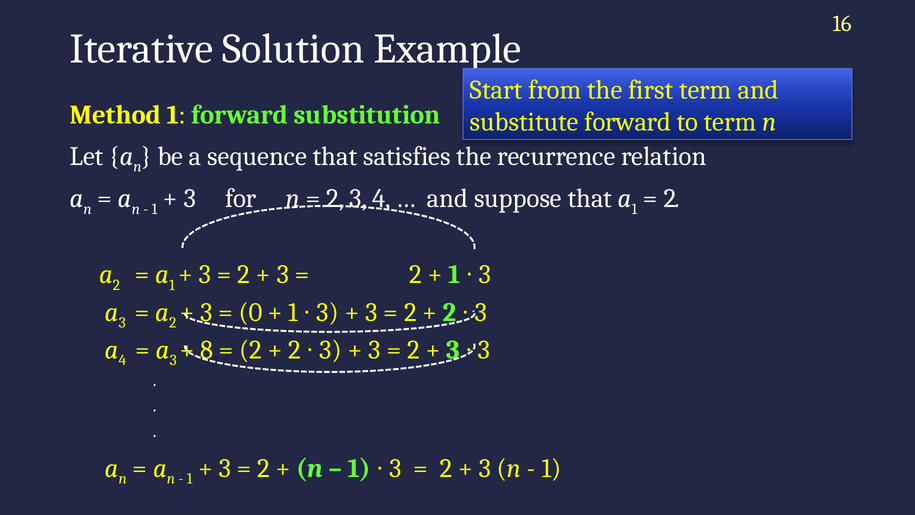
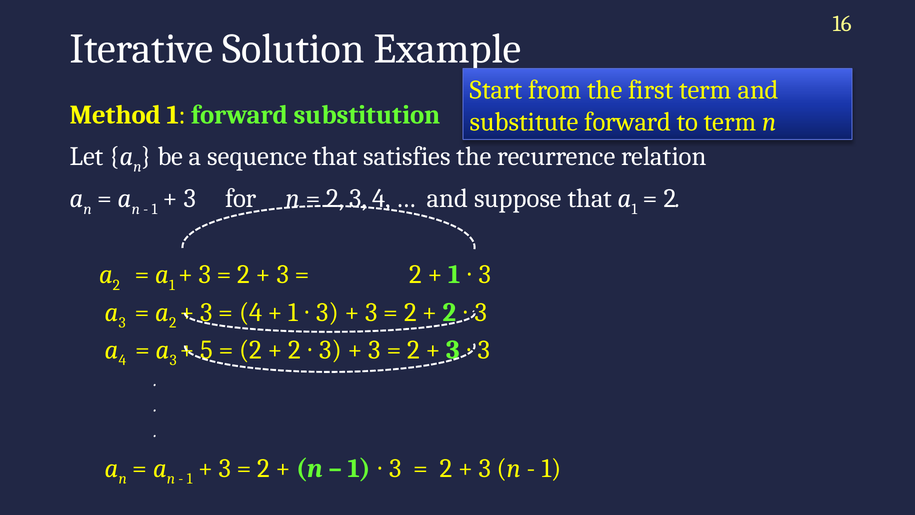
0: 0 -> 4 (251, 312)
8: 8 -> 5 (207, 350)
